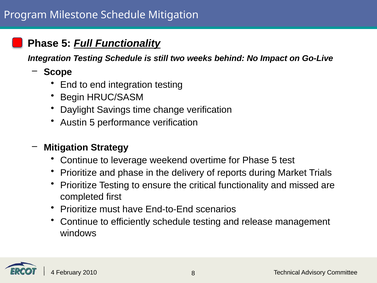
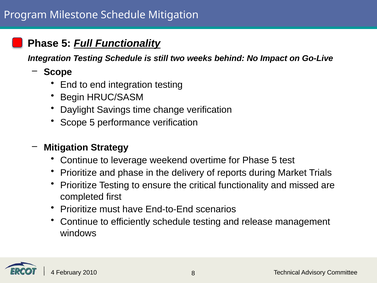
Austin: Austin -> Scope (74, 122)
